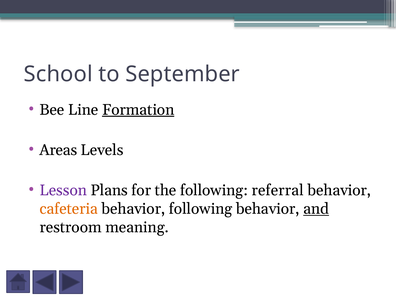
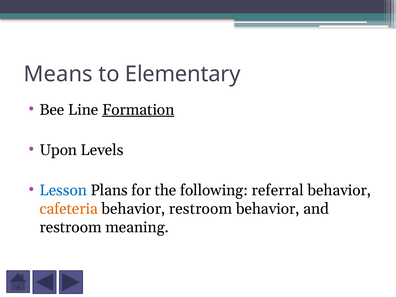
School: School -> Means (58, 74)
September: September -> Elementary (183, 74)
Areas: Areas -> Upon (58, 150)
Lesson colour: purple -> blue (63, 190)
behavior following: following -> restroom (201, 209)
and underline: present -> none (316, 209)
